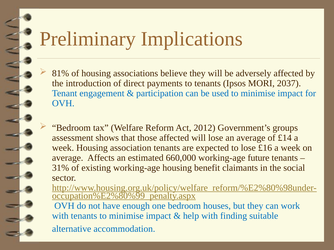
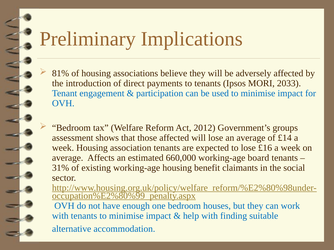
2037: 2037 -> 2033 (289, 83)
future: future -> board (258, 158)
